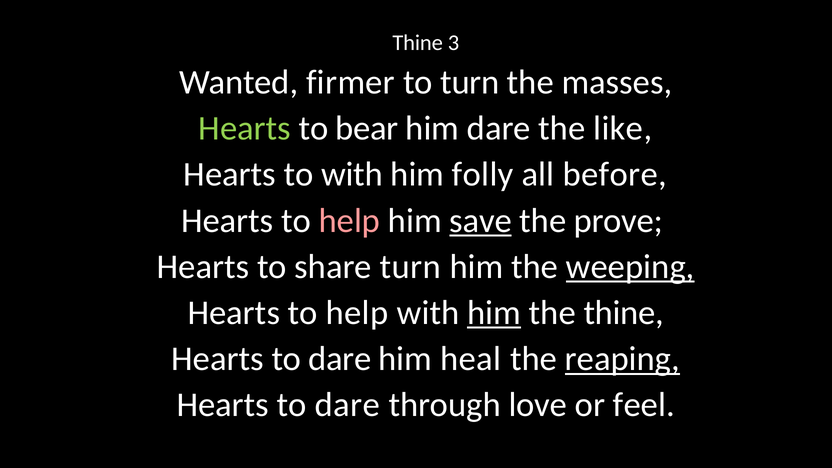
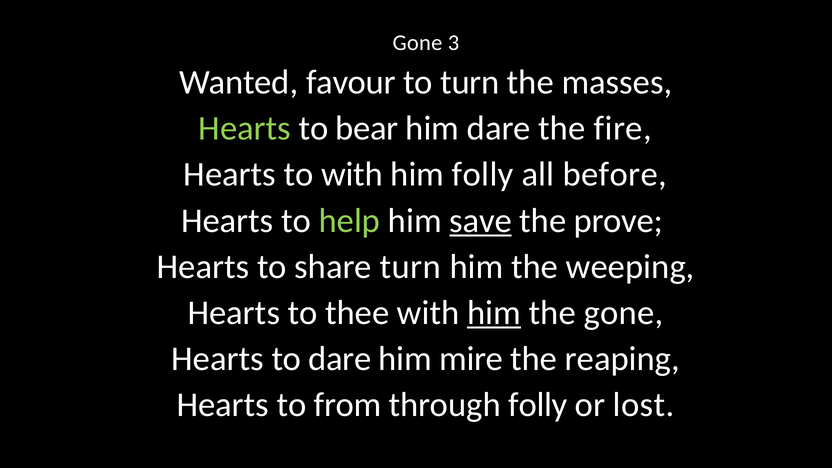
Thine: Thine -> Gone (417, 43)
firmer: firmer -> favour (351, 82)
like: like -> fire (623, 128)
help colour: pink -> light green (349, 221)
weeping underline: present -> none (630, 267)
help: help -> thee (357, 313)
the thine: thine -> gone (624, 313)
heal: heal -> mire (471, 359)
reaping underline: present -> none (622, 359)
dare: dare -> from (348, 405)
through love: love -> folly (538, 405)
feel: feel -> lost (644, 405)
